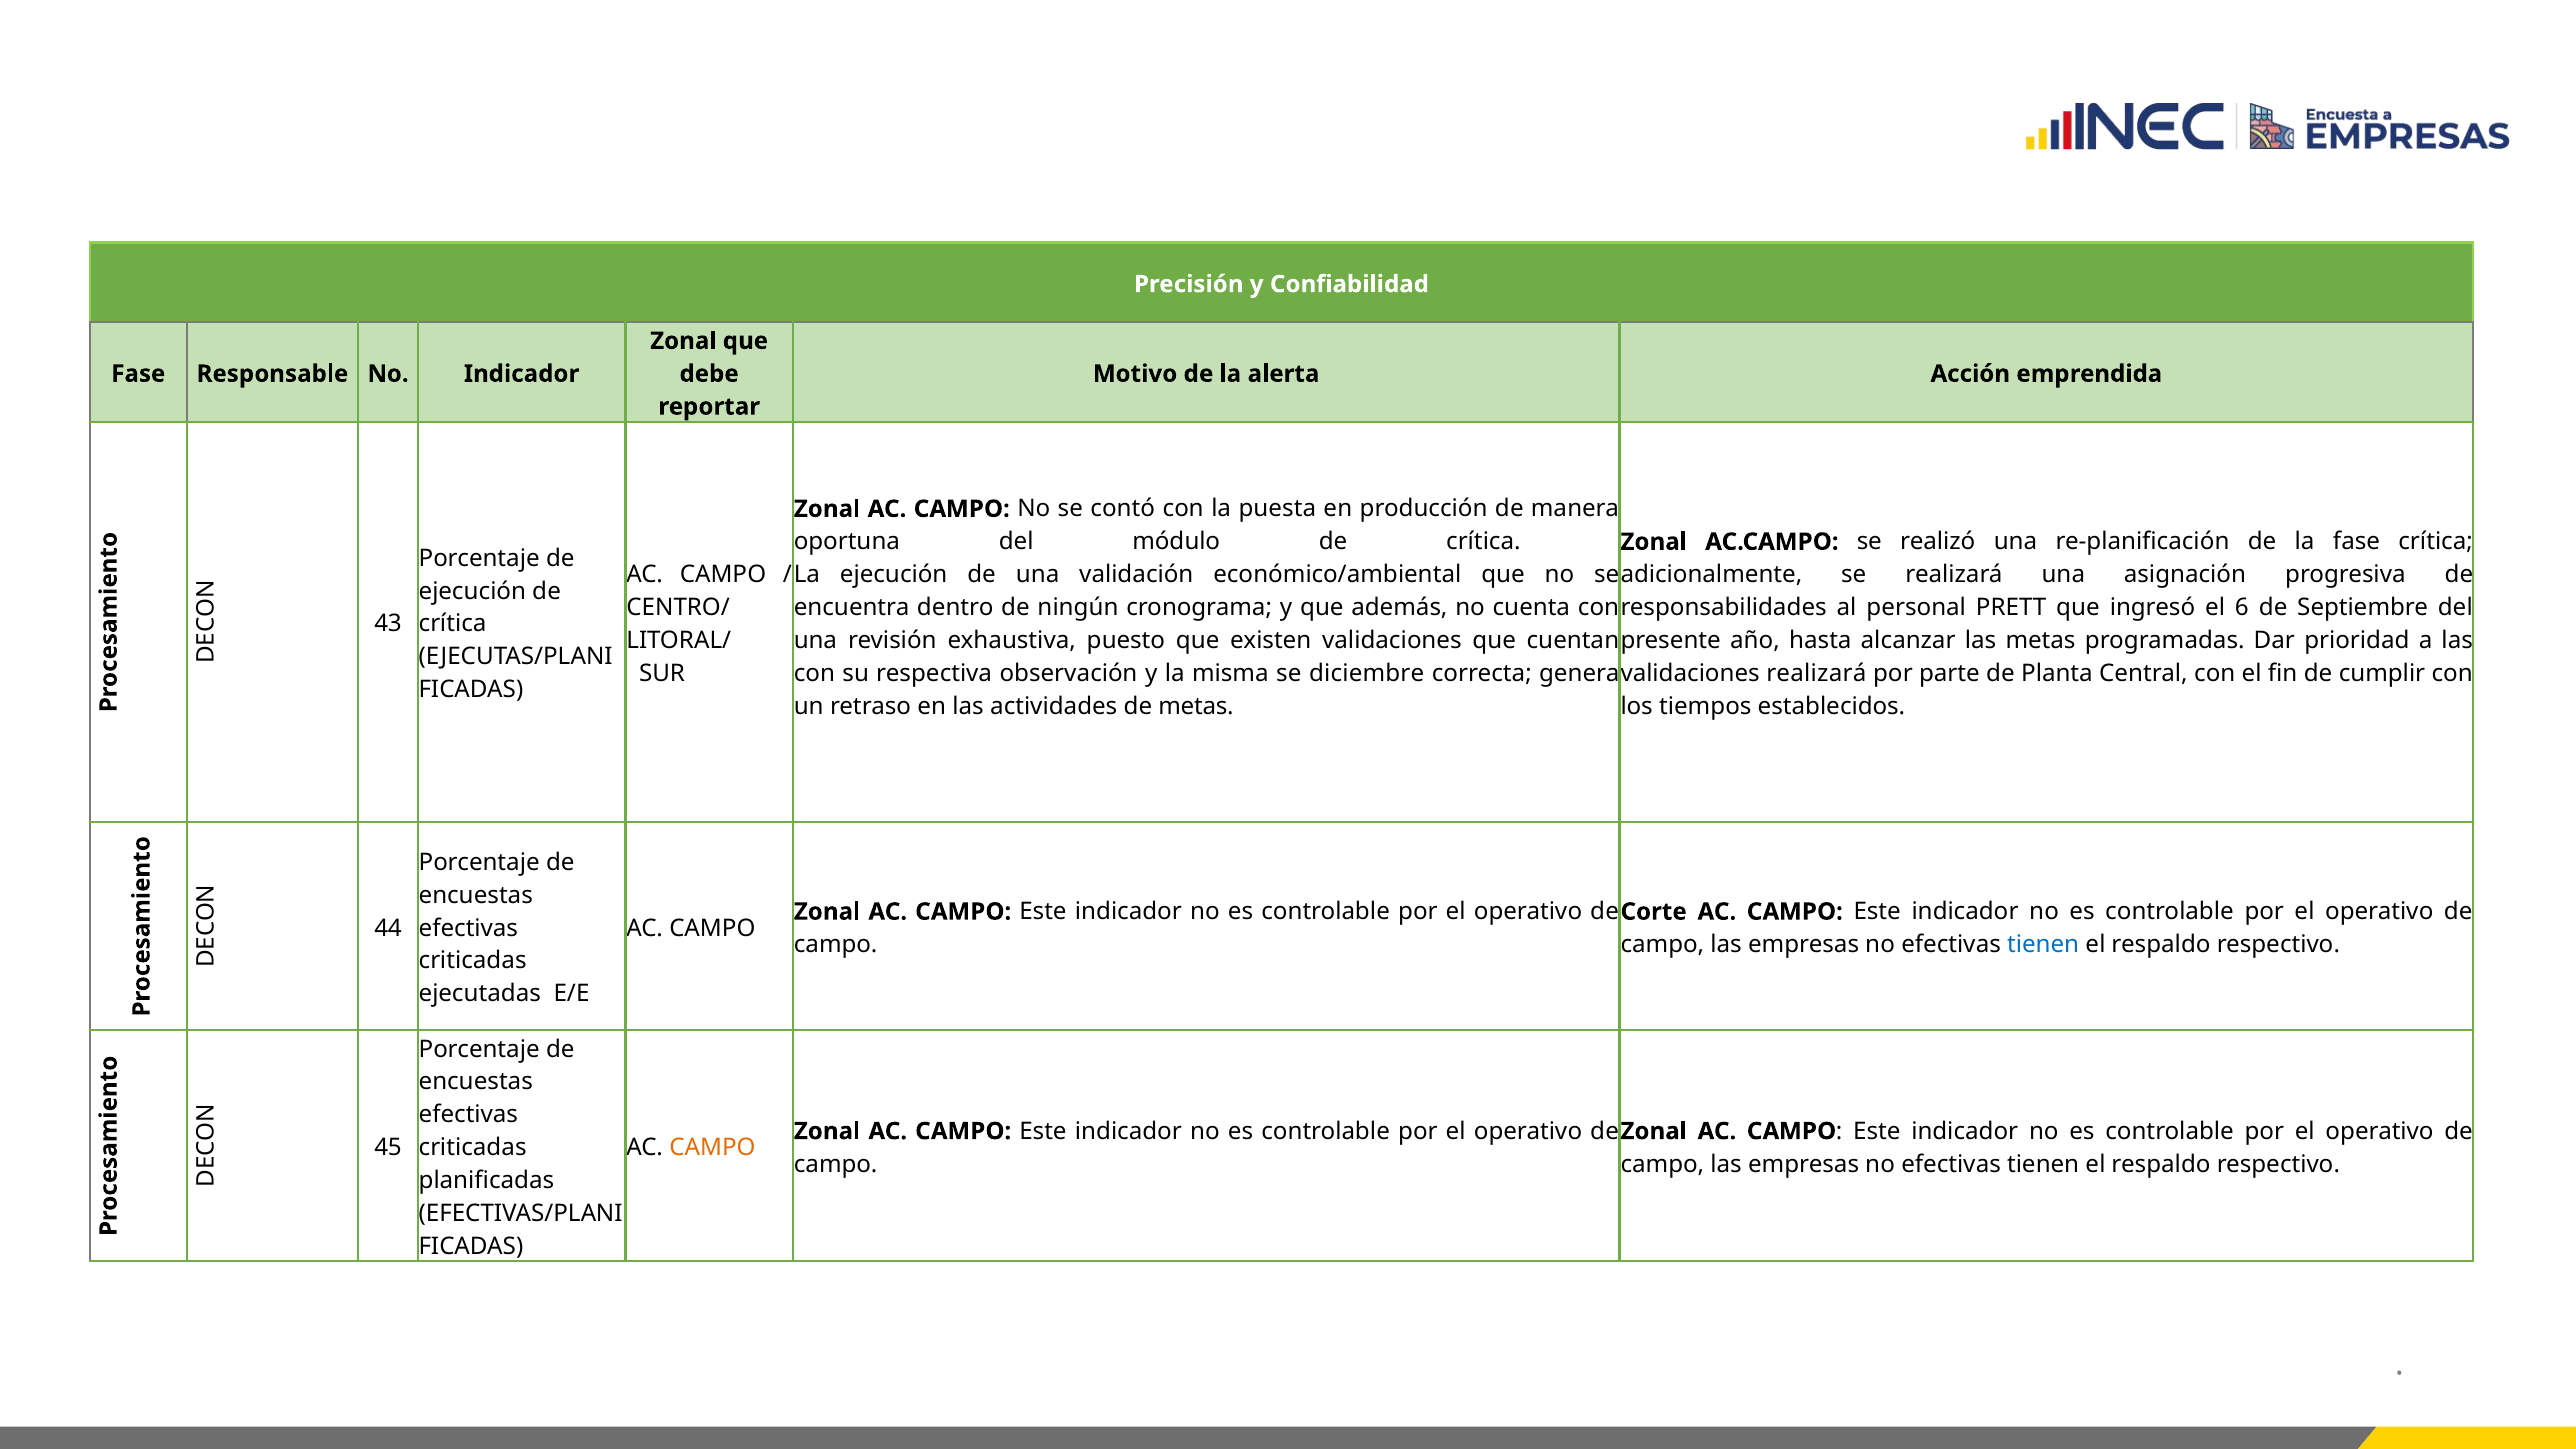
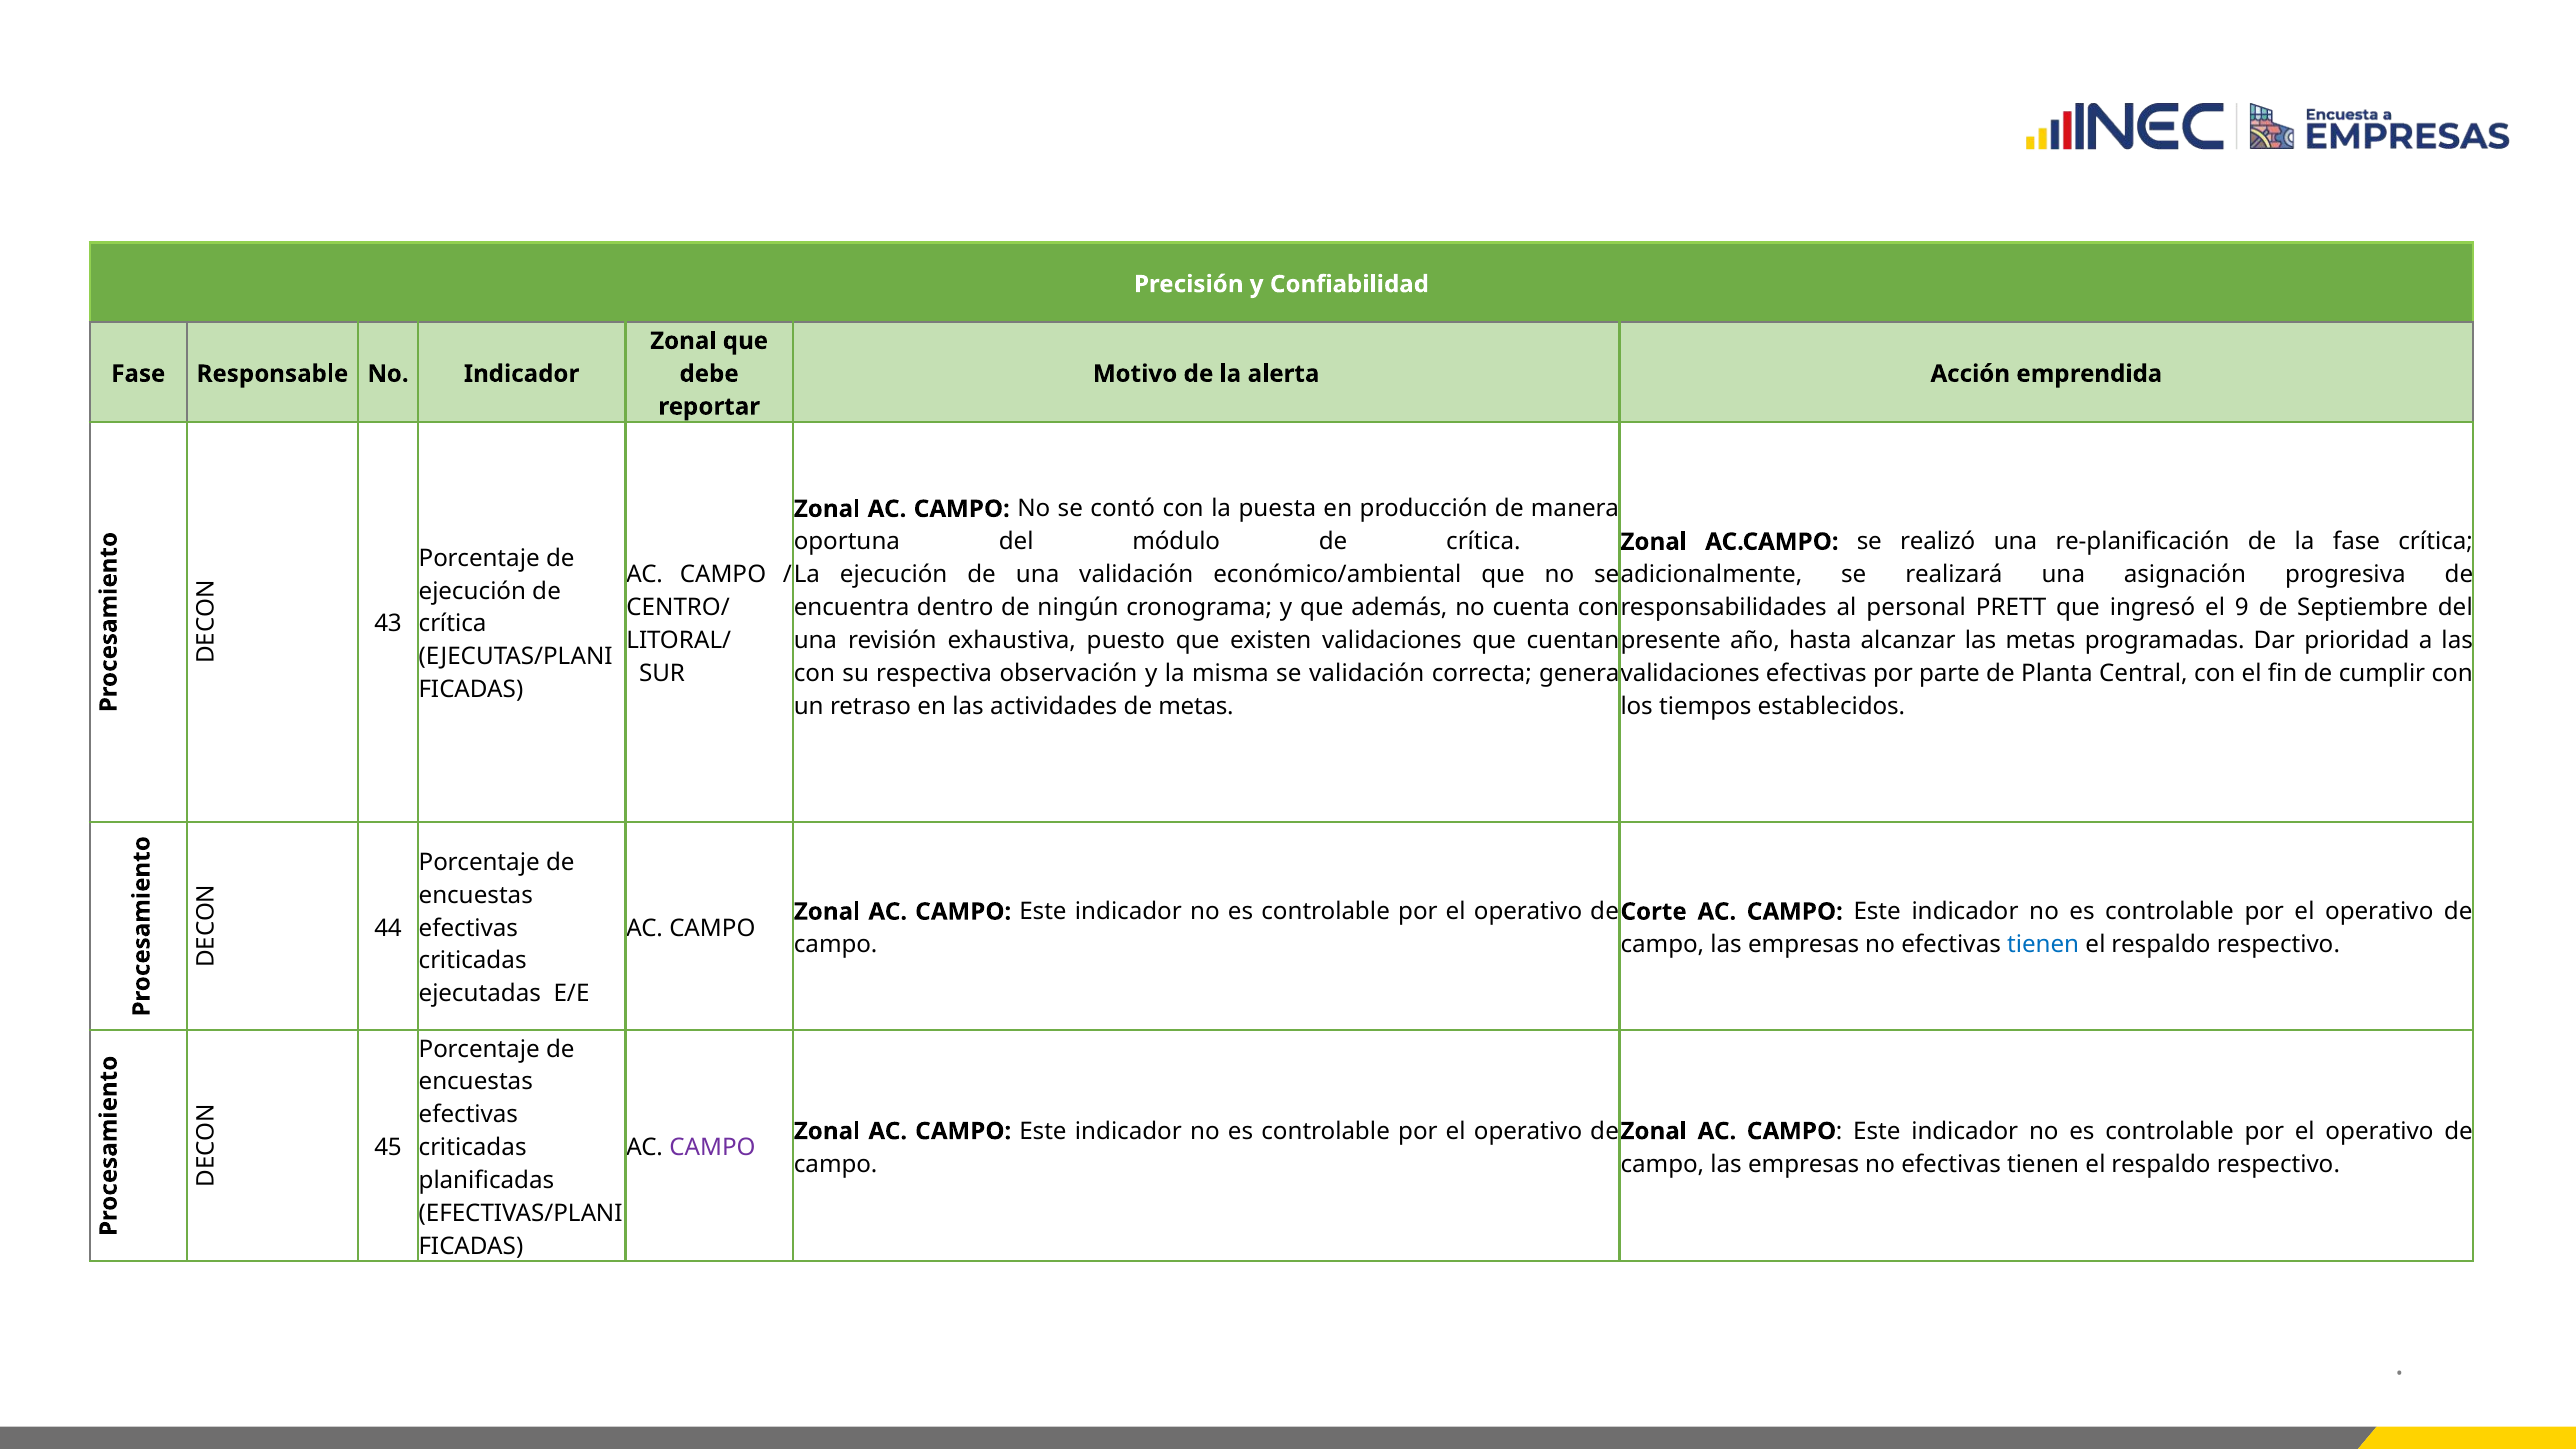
6: 6 -> 9 (2242, 608)
se diciembre: diciembre -> validación (1367, 673)
validaciones realizará: realizará -> efectivas (1816, 673)
CAMPO colour: orange -> purple (712, 1148)
